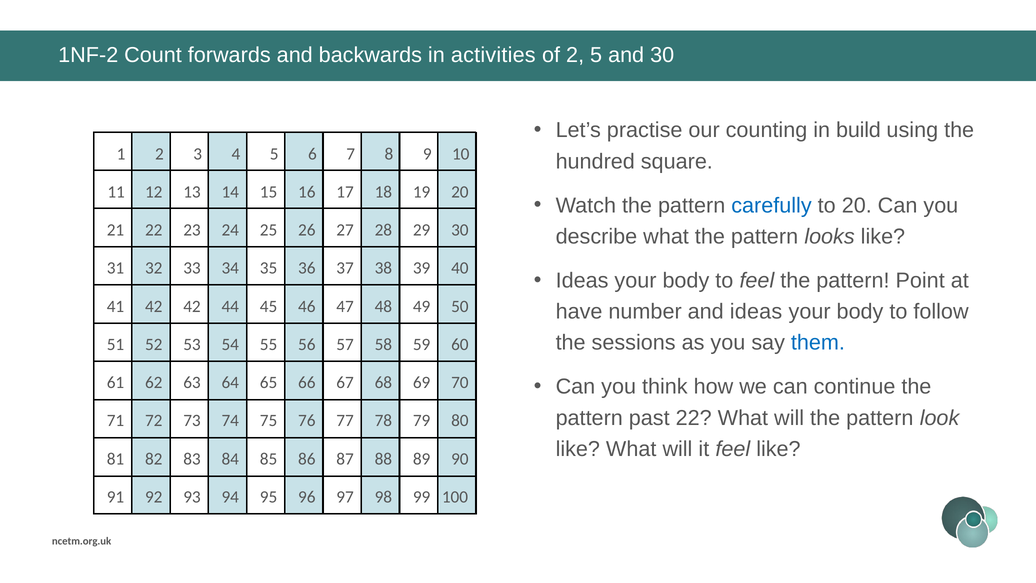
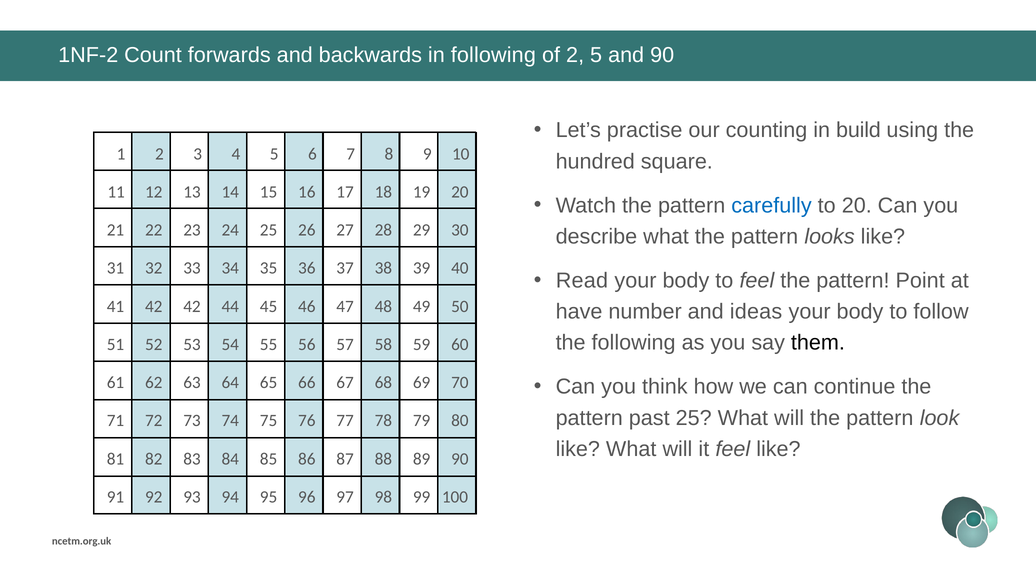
in activities: activities -> following (493, 55)
and 30: 30 -> 90 (662, 55)
Ideas: Ideas -> Read (582, 280)
the sessions: sessions -> following (634, 343)
them colour: blue -> black (818, 343)
past 22: 22 -> 25 (694, 418)
